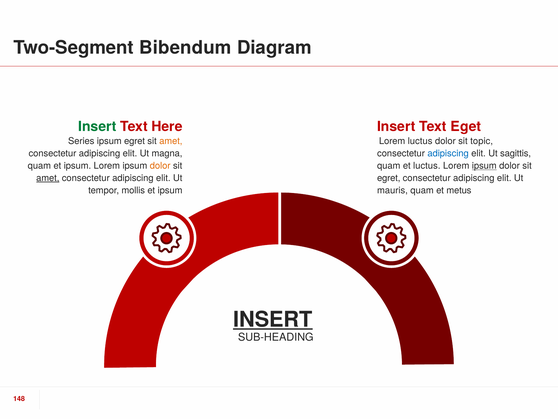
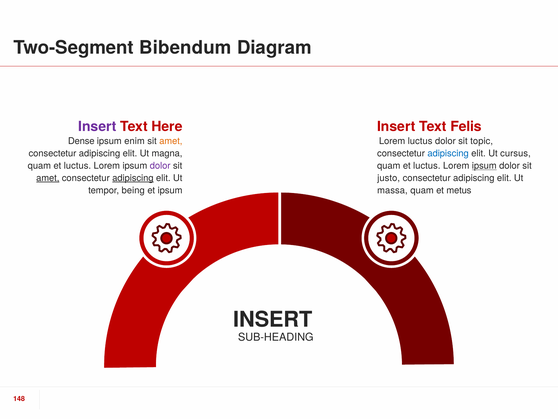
Insert colour: green -> purple (97, 126)
Eget: Eget -> Felis (466, 126)
Series: Series -> Dense (81, 141)
ipsum egret: egret -> enim (134, 141)
sagittis: sagittis -> cursus (515, 153)
ipsum: ipsum -> luctus (77, 166)
dolor colour: orange -> purple (160, 166)
adipiscing underline: none -> present (133, 178)
egret: egret -> justo (389, 178)
mollis: mollis -> being (133, 190)
mauris: mauris -> massa (392, 190)
INSERT underline: present -> none (273, 319)
